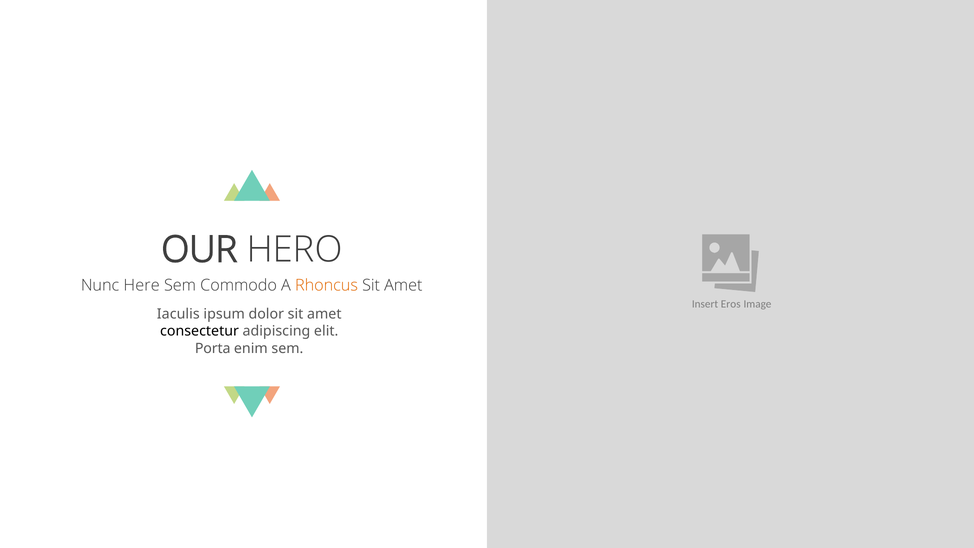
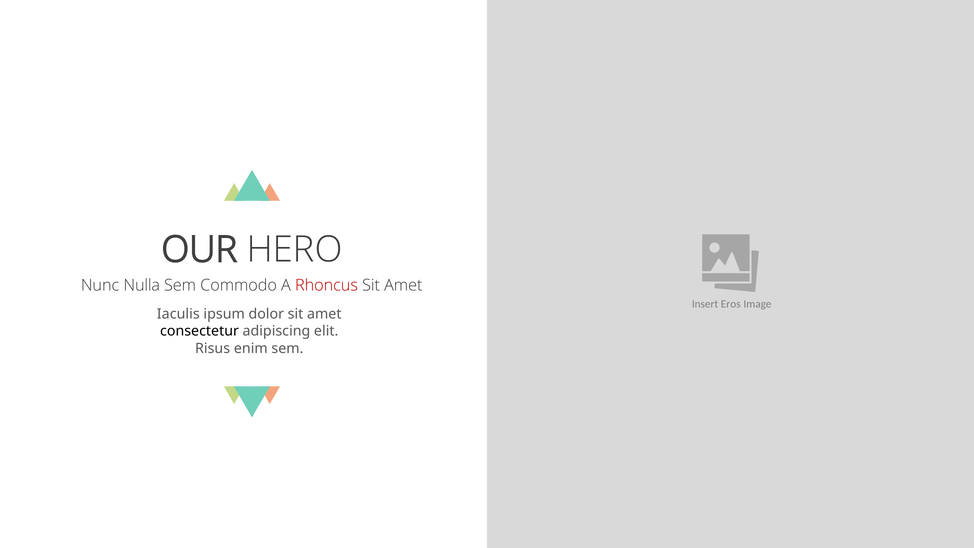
Here: Here -> Nulla (142, 285)
Rhoncus colour: orange -> red (326, 285)
Porta: Porta -> Risus (213, 348)
